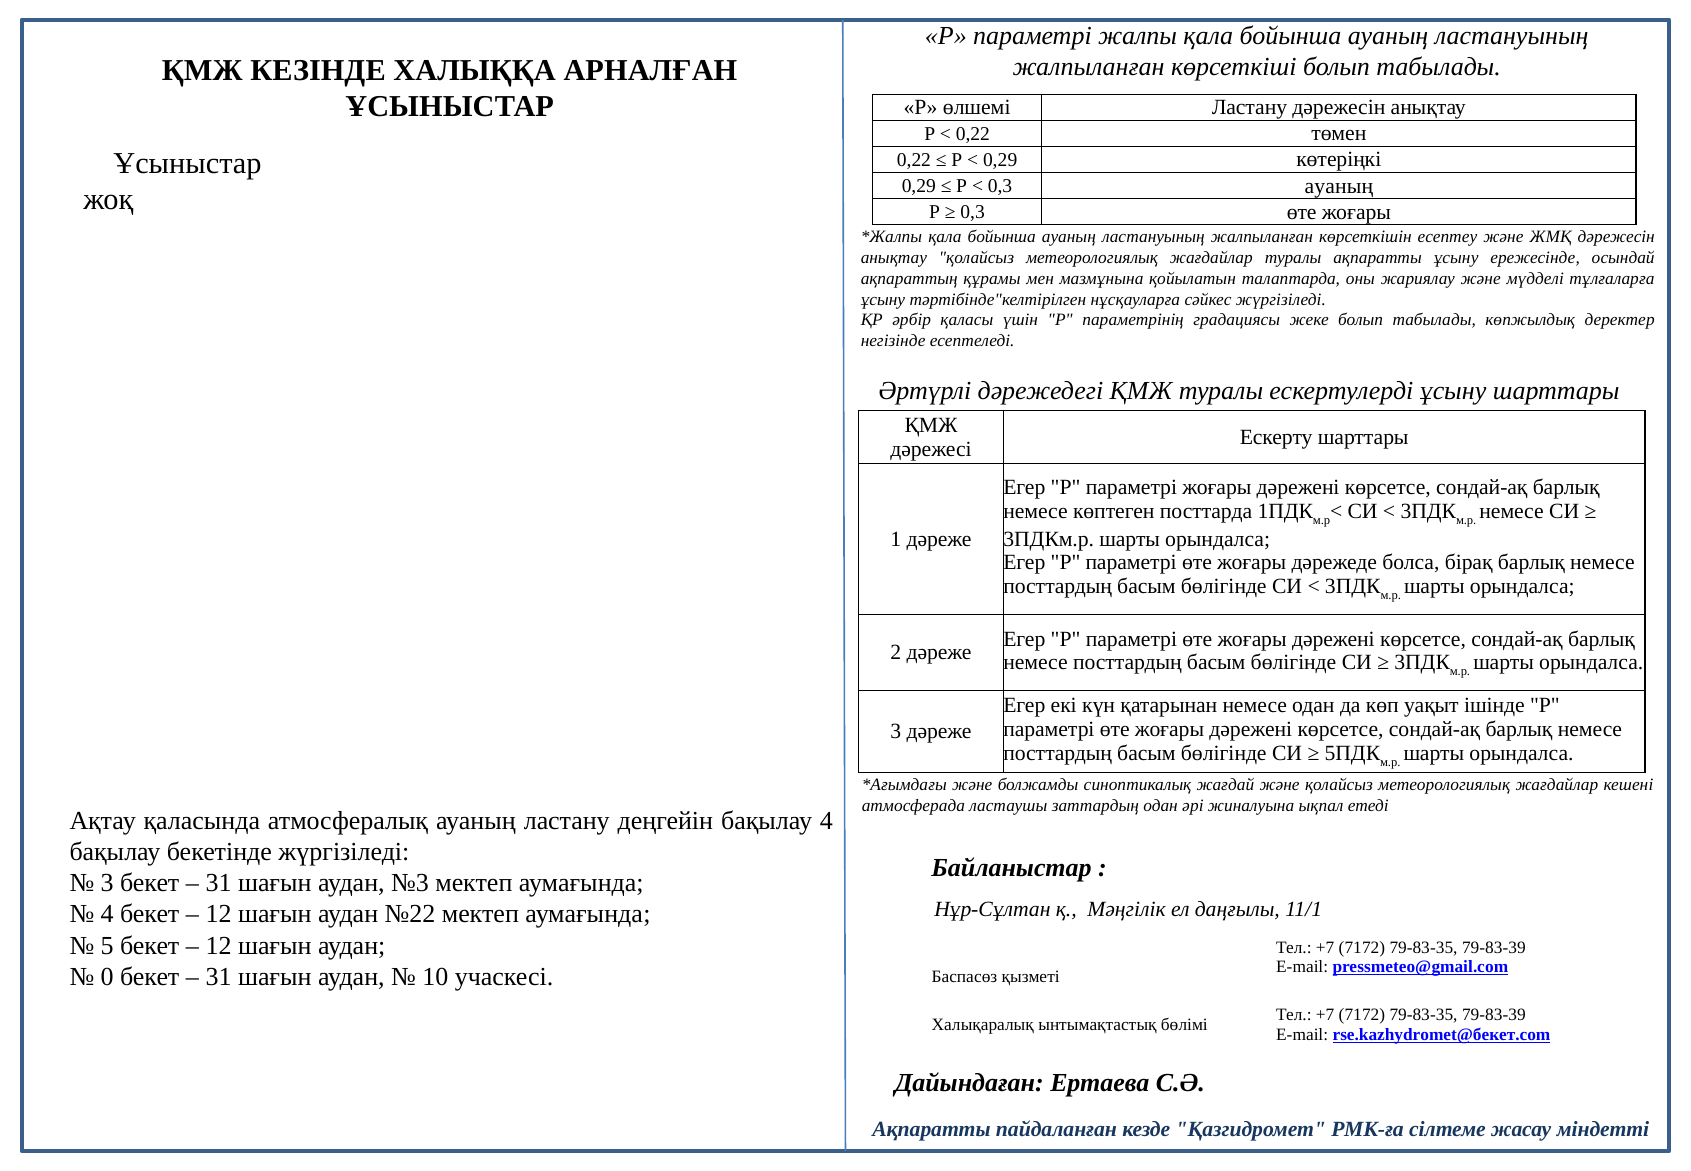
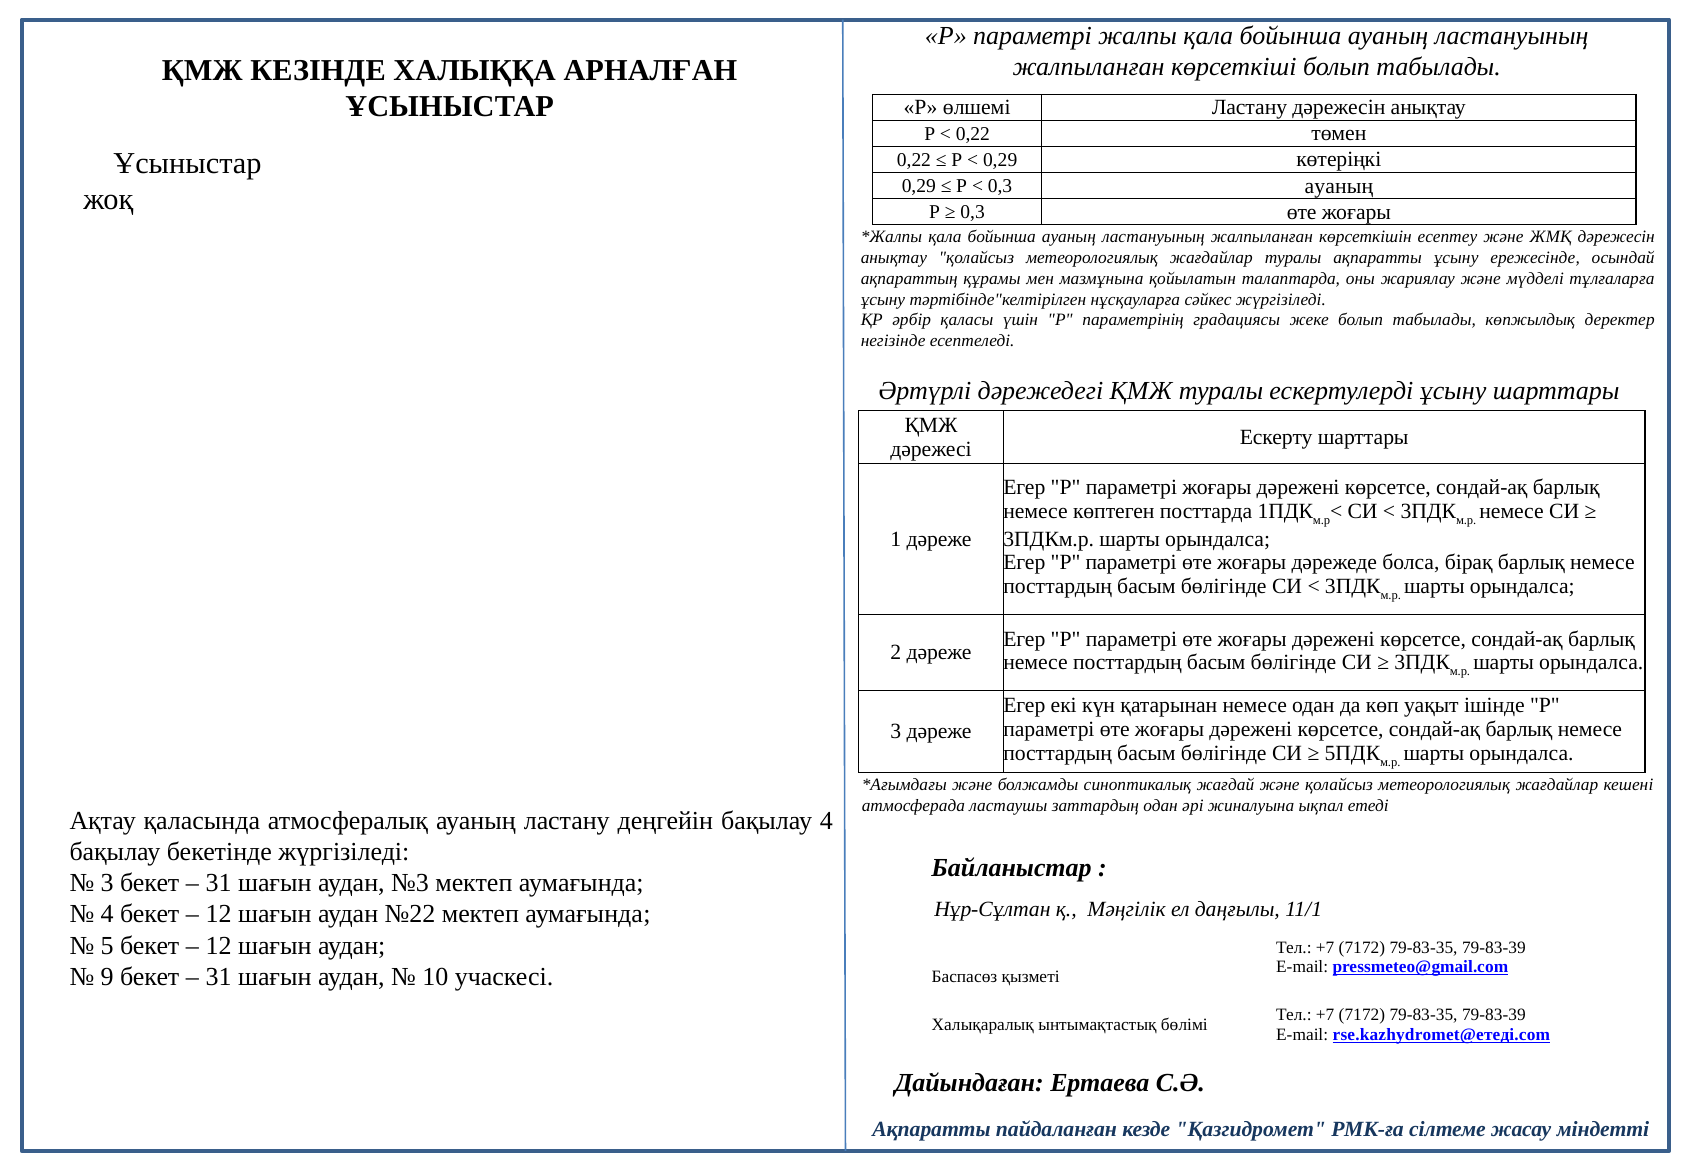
0: 0 -> 9 (107, 977)
rse.kazhydromet@бекет.com: rse.kazhydromet@бекет.com -> rse.kazhydromet@етеді.com (1441, 1034)
